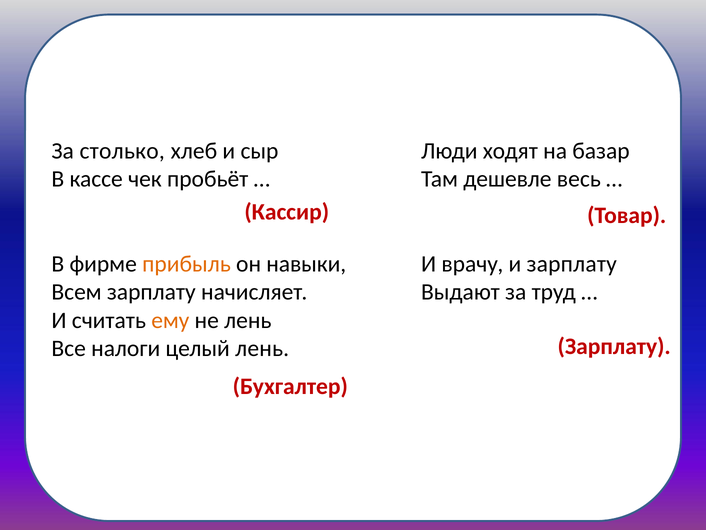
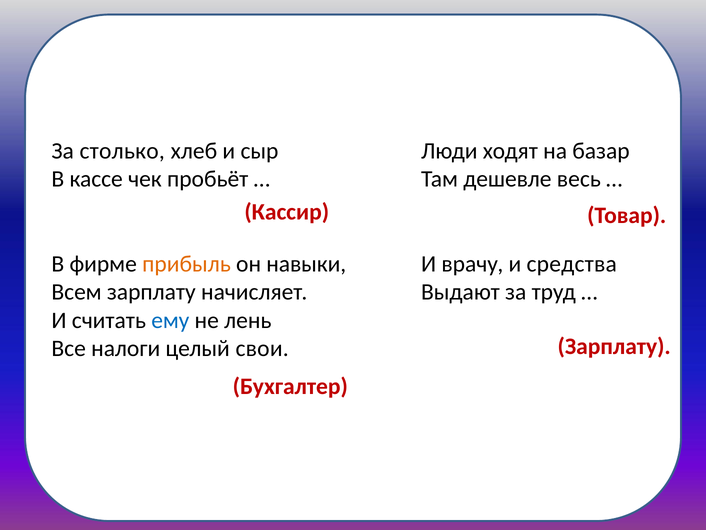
и зарплату: зарплату -> средства (572, 264)
ему colour: orange -> blue (170, 320)
целый лень: лень -> свои (262, 348)
